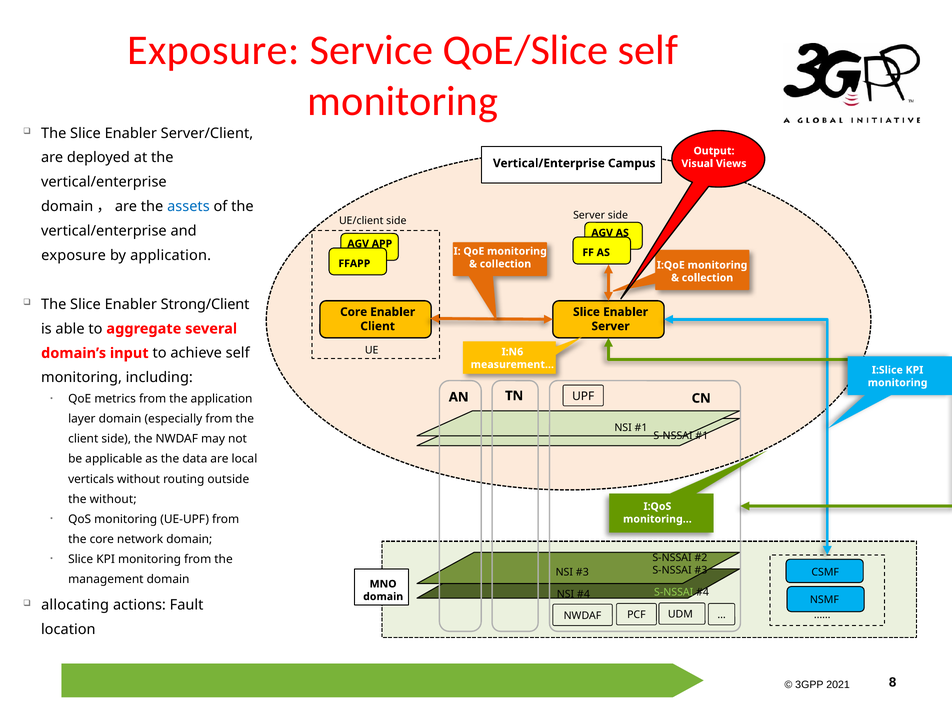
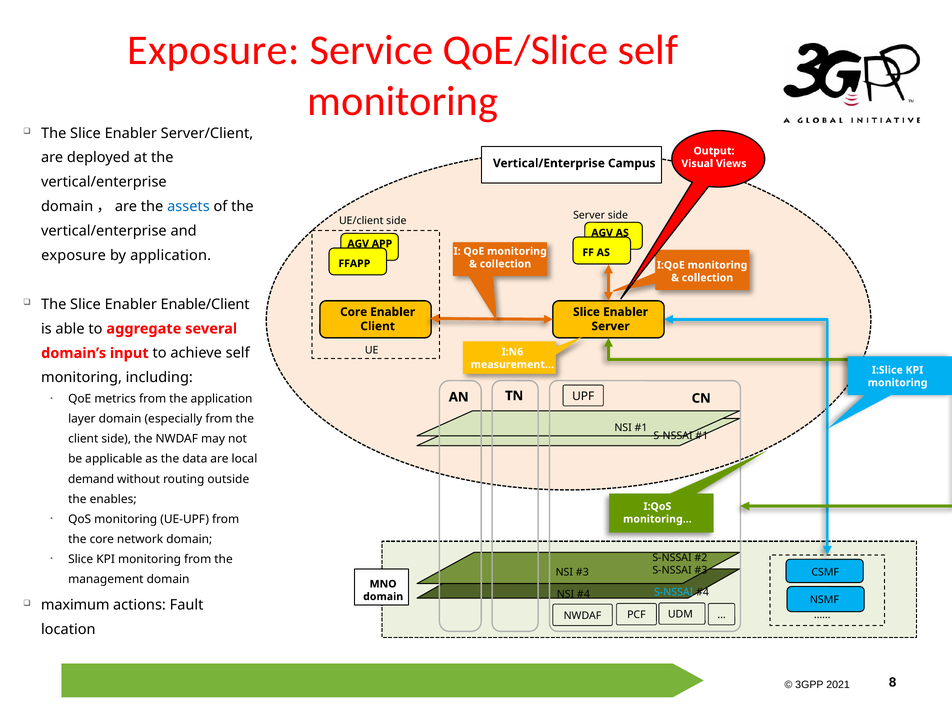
Strong/Client: Strong/Client -> Enable/Client (205, 304)
verticals: verticals -> demand (91, 479)
the without: without -> enables (113, 499)
S-NSSAI colour: light green -> light blue (674, 592)
allocating: allocating -> maximum (75, 605)
